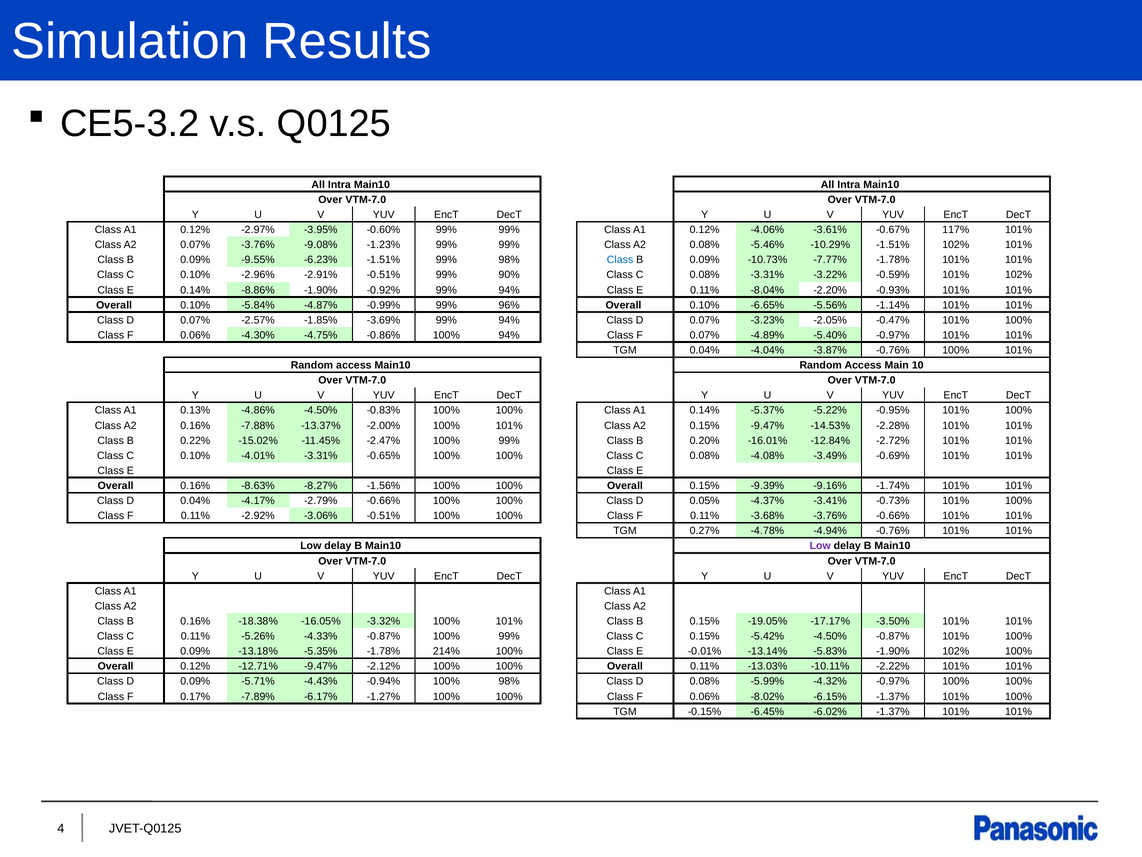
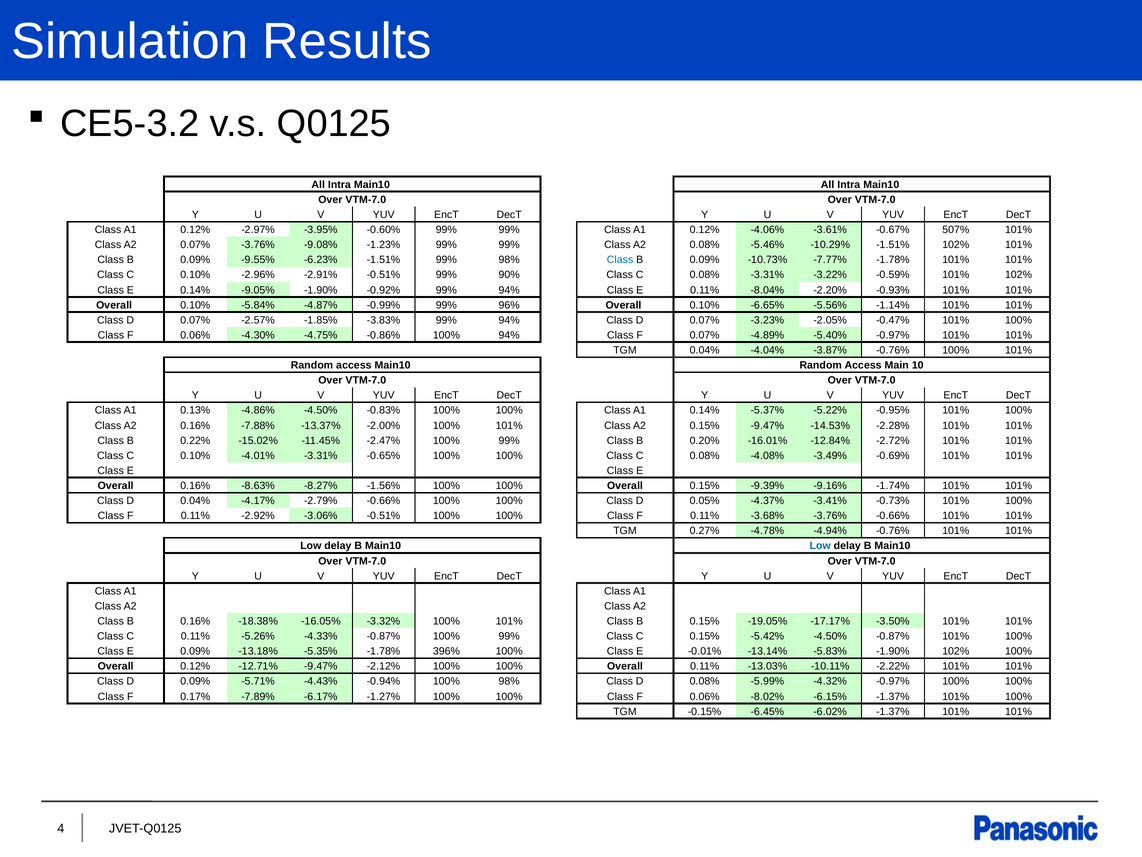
117%: 117% -> 507% (956, 230)
-8.86%: -8.86% -> -9.05% (258, 290)
-3.69%: -3.69% -> -3.83% (384, 320)
Low colour: purple -> blue (820, 546)
214%: 214% -> 396% (446, 651)
